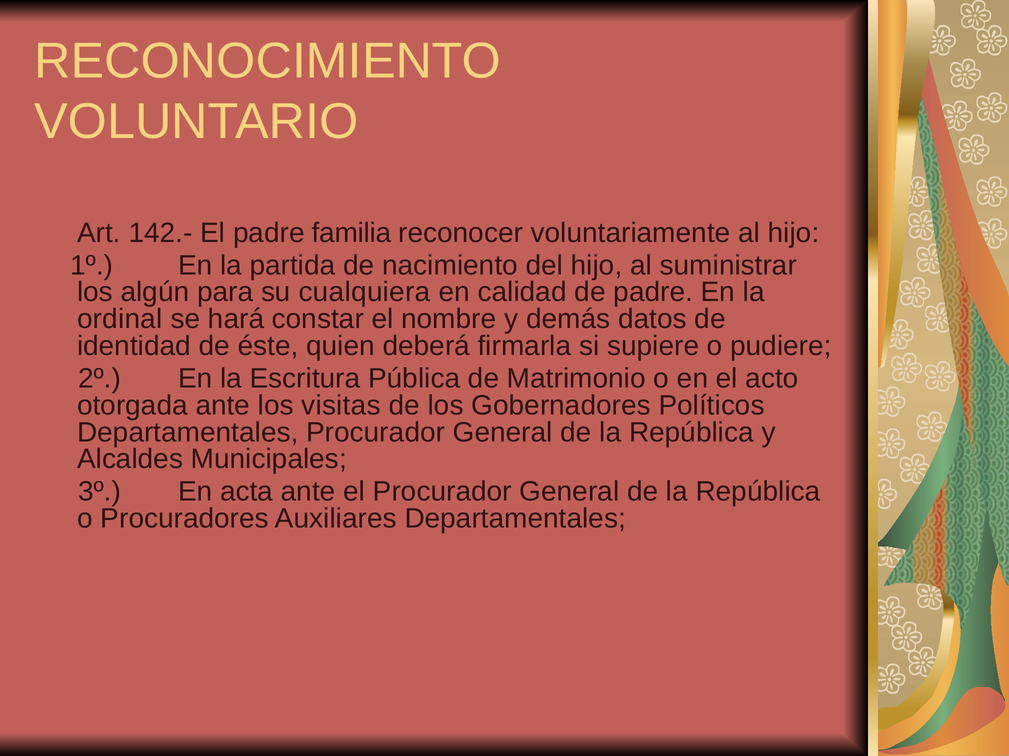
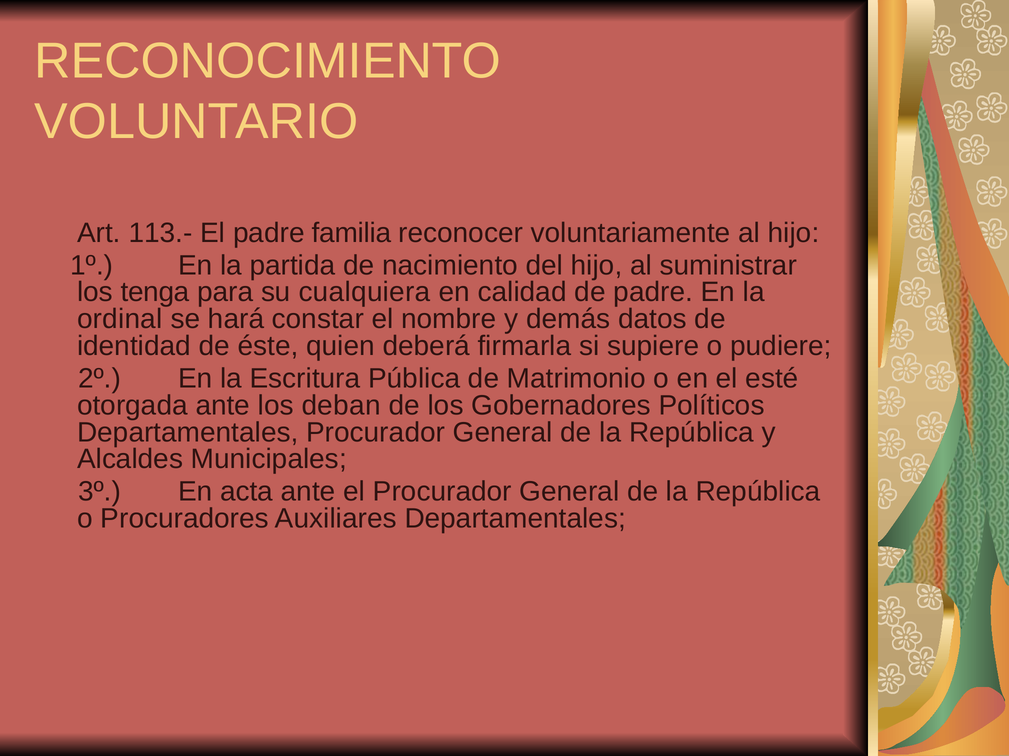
142.-: 142.- -> 113.- (160, 233)
algún: algún -> tenga (155, 292)
acto: acto -> esté (772, 379)
visitas: visitas -> deban (341, 406)
